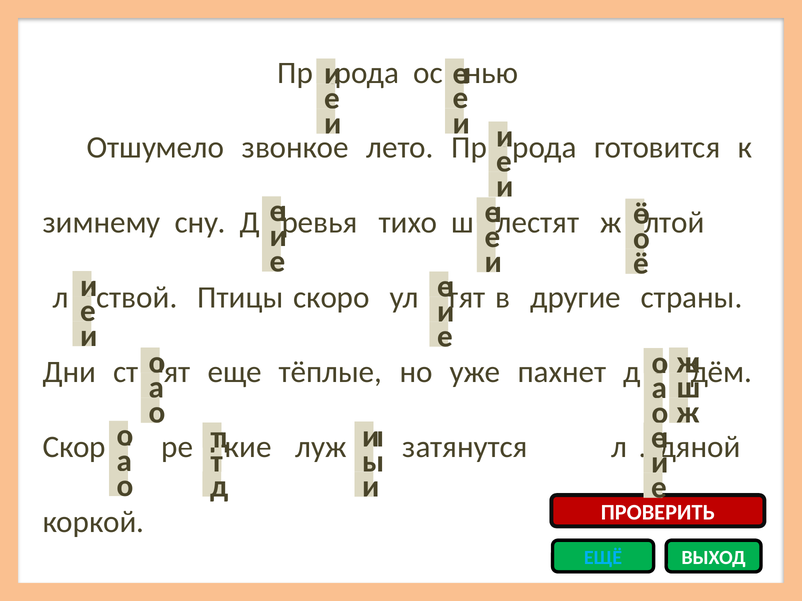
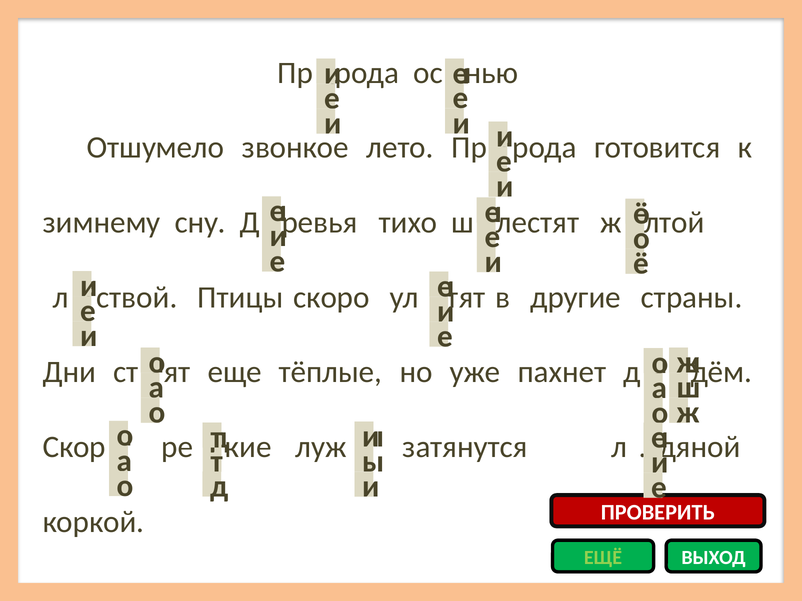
ЕЩЁ colour: light blue -> light green (603, 558)
